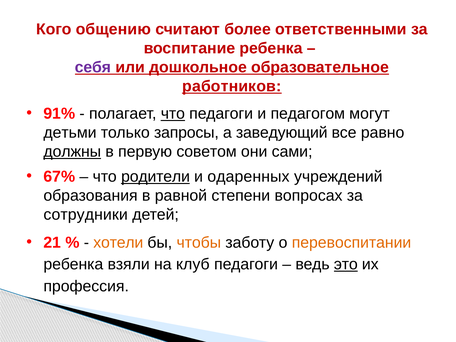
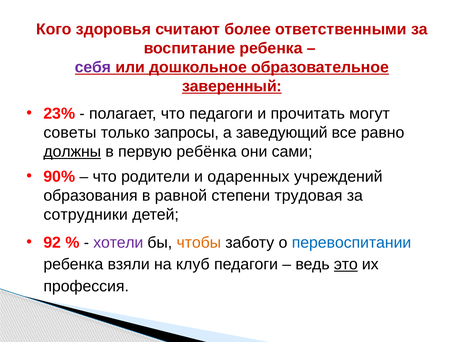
общению: общению -> здоровья (113, 29)
работников: работников -> заверенный (232, 86)
91%: 91% -> 23% (59, 114)
что underline: present -> none (173, 114)
педагогом: педагогом -> прочитать (308, 114)
детьми: детьми -> советы (70, 133)
советом: советом -> ребёнка (207, 152)
67%: 67% -> 90% (59, 177)
родители underline: present -> none (156, 177)
вопросах: вопросах -> трудовая (308, 196)
21: 21 -> 92 (52, 243)
хотели colour: orange -> purple (118, 243)
перевоспитании colour: orange -> blue (352, 243)
